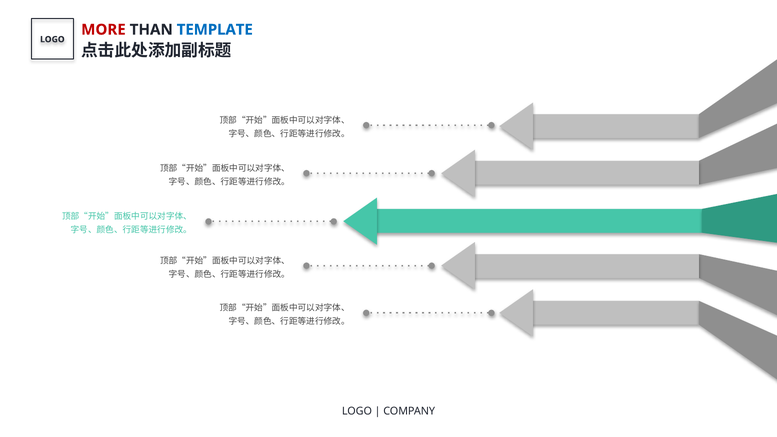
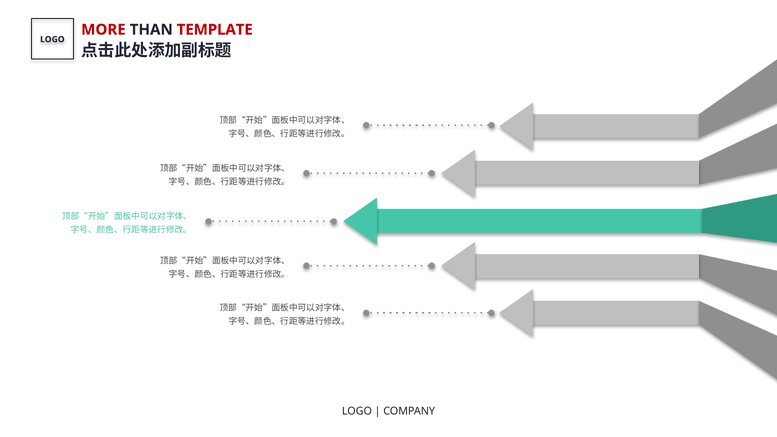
TEMPLATE colour: blue -> red (215, 30)
